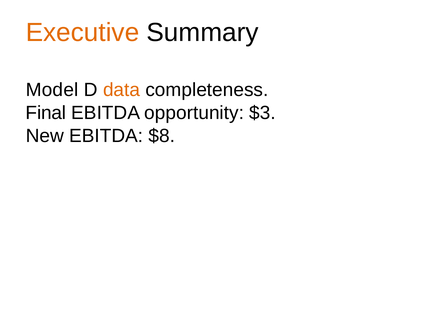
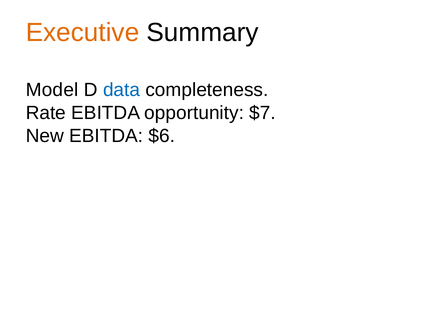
data colour: orange -> blue (122, 90)
Final: Final -> Rate (46, 113)
$3: $3 -> $7 (263, 113)
$8: $8 -> $6 (162, 136)
